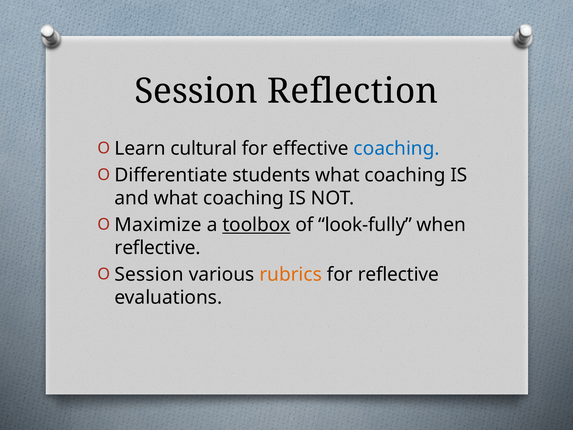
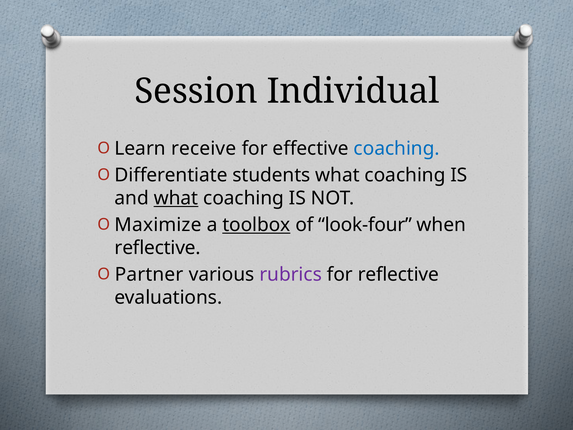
Reflection: Reflection -> Individual (353, 91)
cultural: cultural -> receive (204, 148)
what underline: none -> present (176, 198)
look-fully: look-fully -> look-four (365, 225)
Session: Session -> Partner (149, 275)
rubrics colour: orange -> purple (291, 275)
